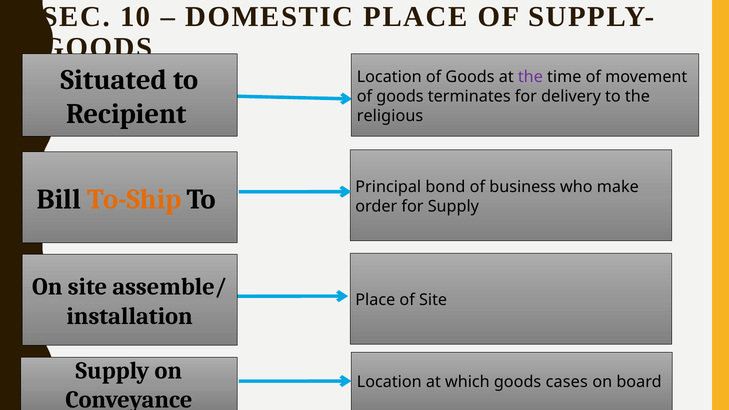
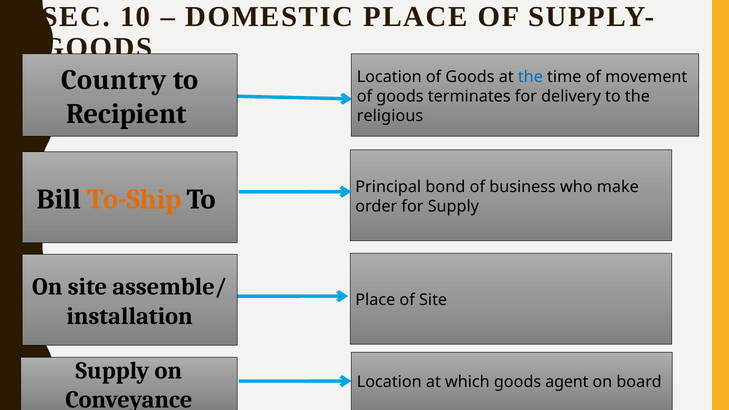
Situated: Situated -> Country (114, 80)
the colour: purple -> blue (530, 77)
cases: cases -> agent (567, 382)
